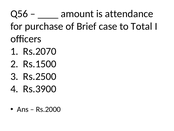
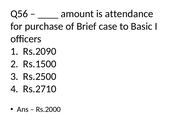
Total: Total -> Basic (142, 26)
Rs.2070: Rs.2070 -> Rs.2090 (40, 51)
Rs.3900: Rs.3900 -> Rs.2710 (40, 89)
